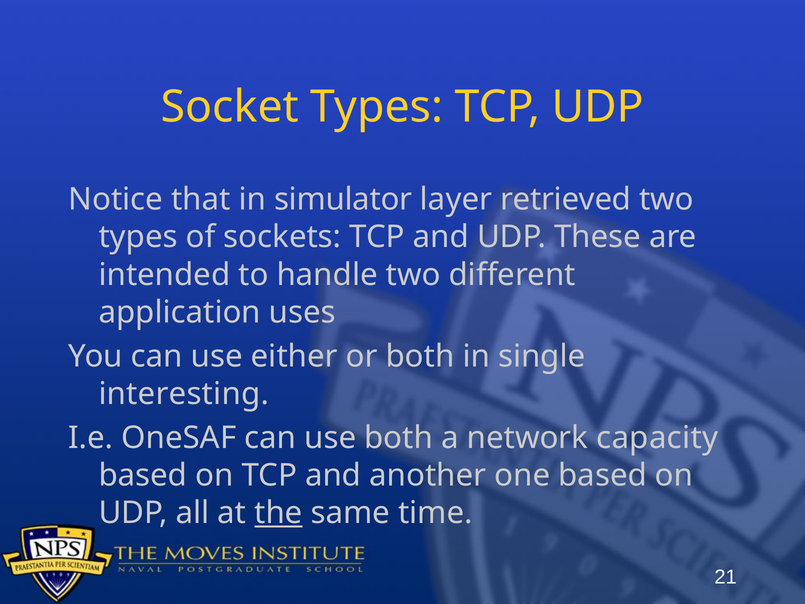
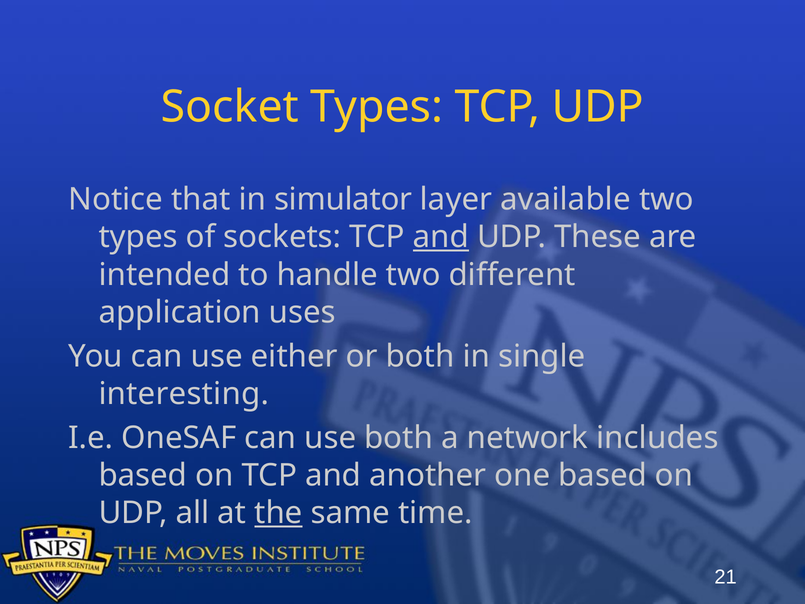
retrieved: retrieved -> available (565, 199)
and underline: none -> present (441, 237)
capacity: capacity -> includes (657, 437)
